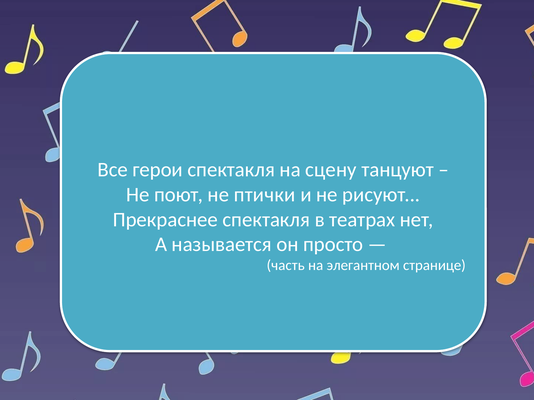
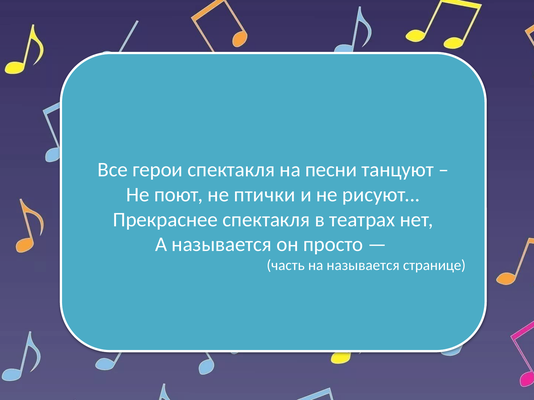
сцену: сцену -> песни (331, 170)
на элегантном: элегантном -> называется (363, 266)
